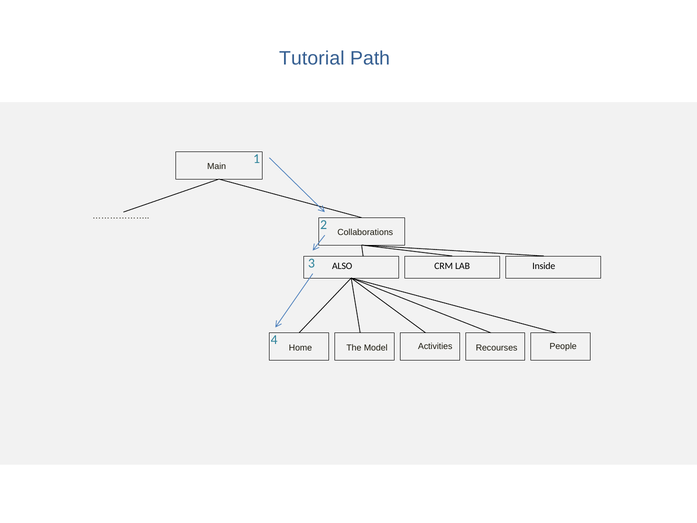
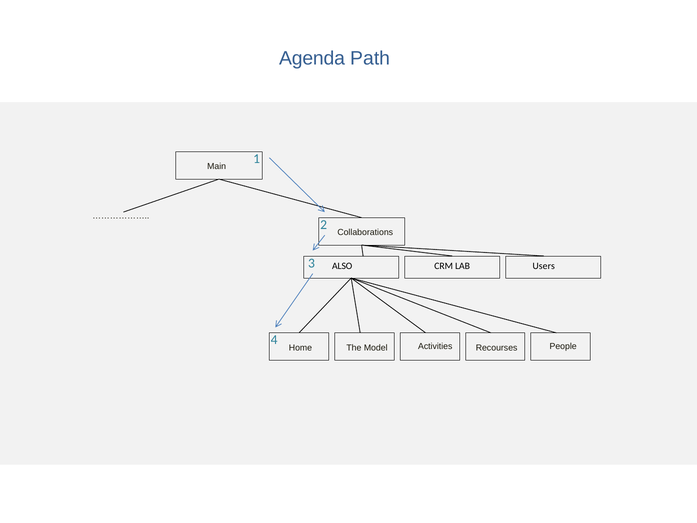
Tutorial: Tutorial -> Agenda (312, 58)
Inside: Inside -> Users (544, 266)
